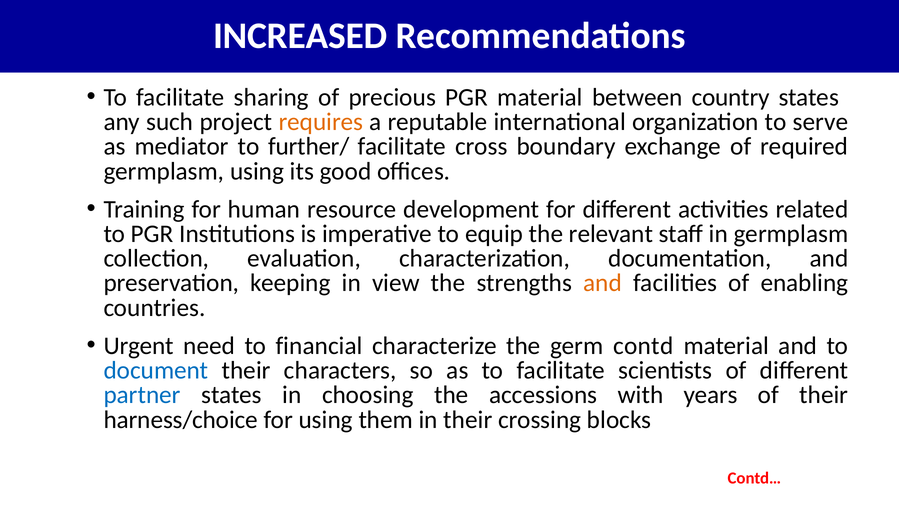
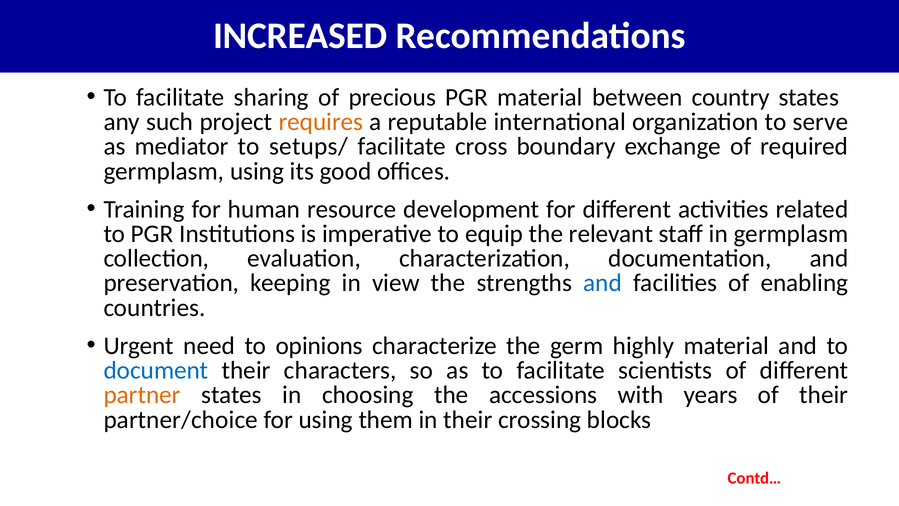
further/: further/ -> setups/ (309, 146)
and colour: orange -> blue (603, 283)
financial: financial -> opinions (319, 346)
contd: contd -> highly (643, 346)
partner colour: blue -> orange (142, 395)
harness/choice: harness/choice -> partner/choice (181, 419)
